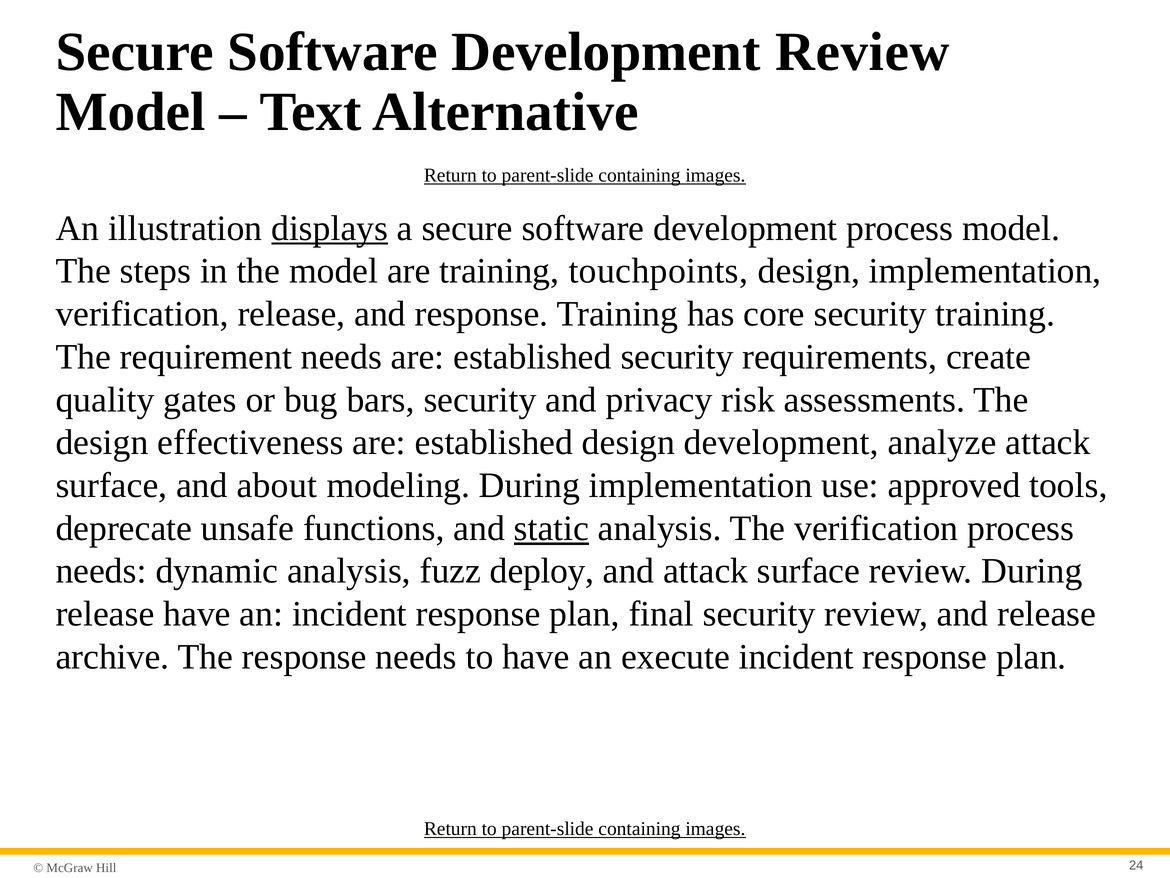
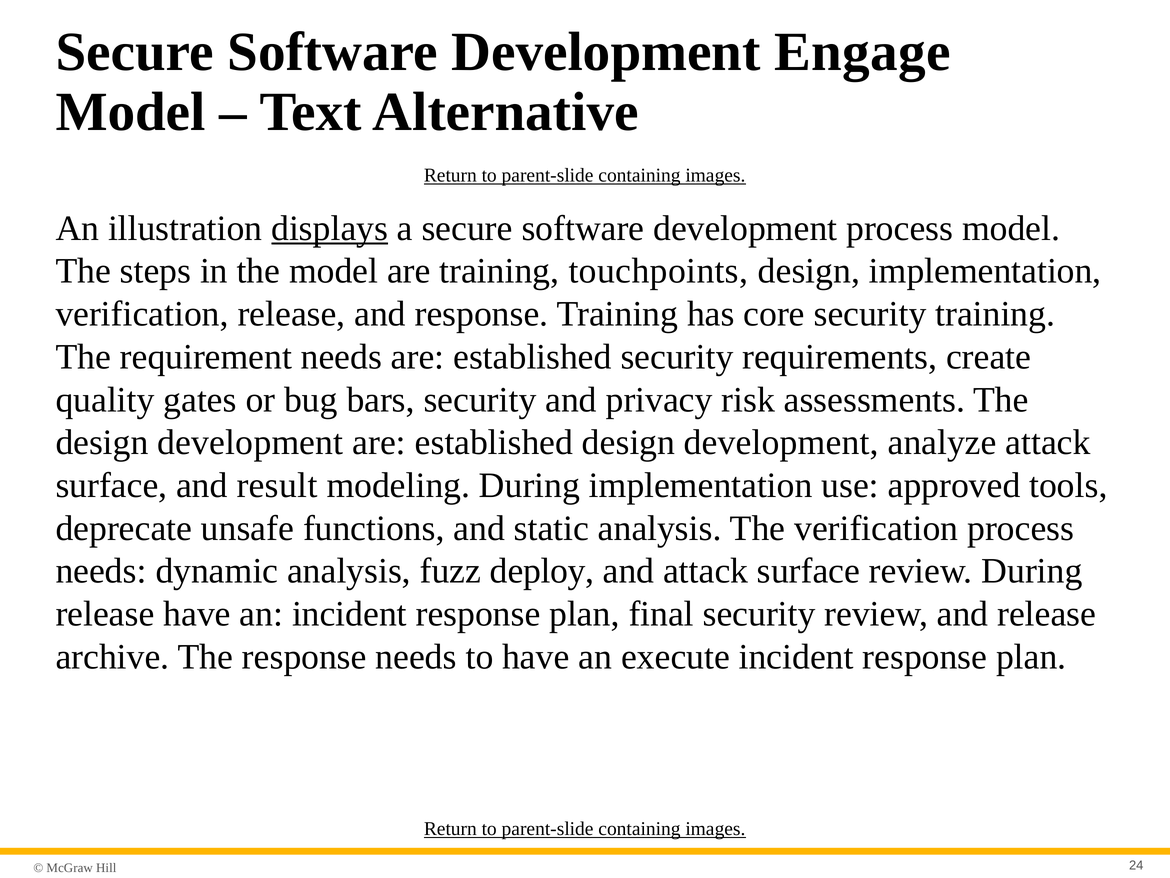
Development Review: Review -> Engage (863, 52)
effectiveness: effectiveness -> development (250, 442)
about: about -> result (277, 485)
static underline: present -> none (551, 528)
